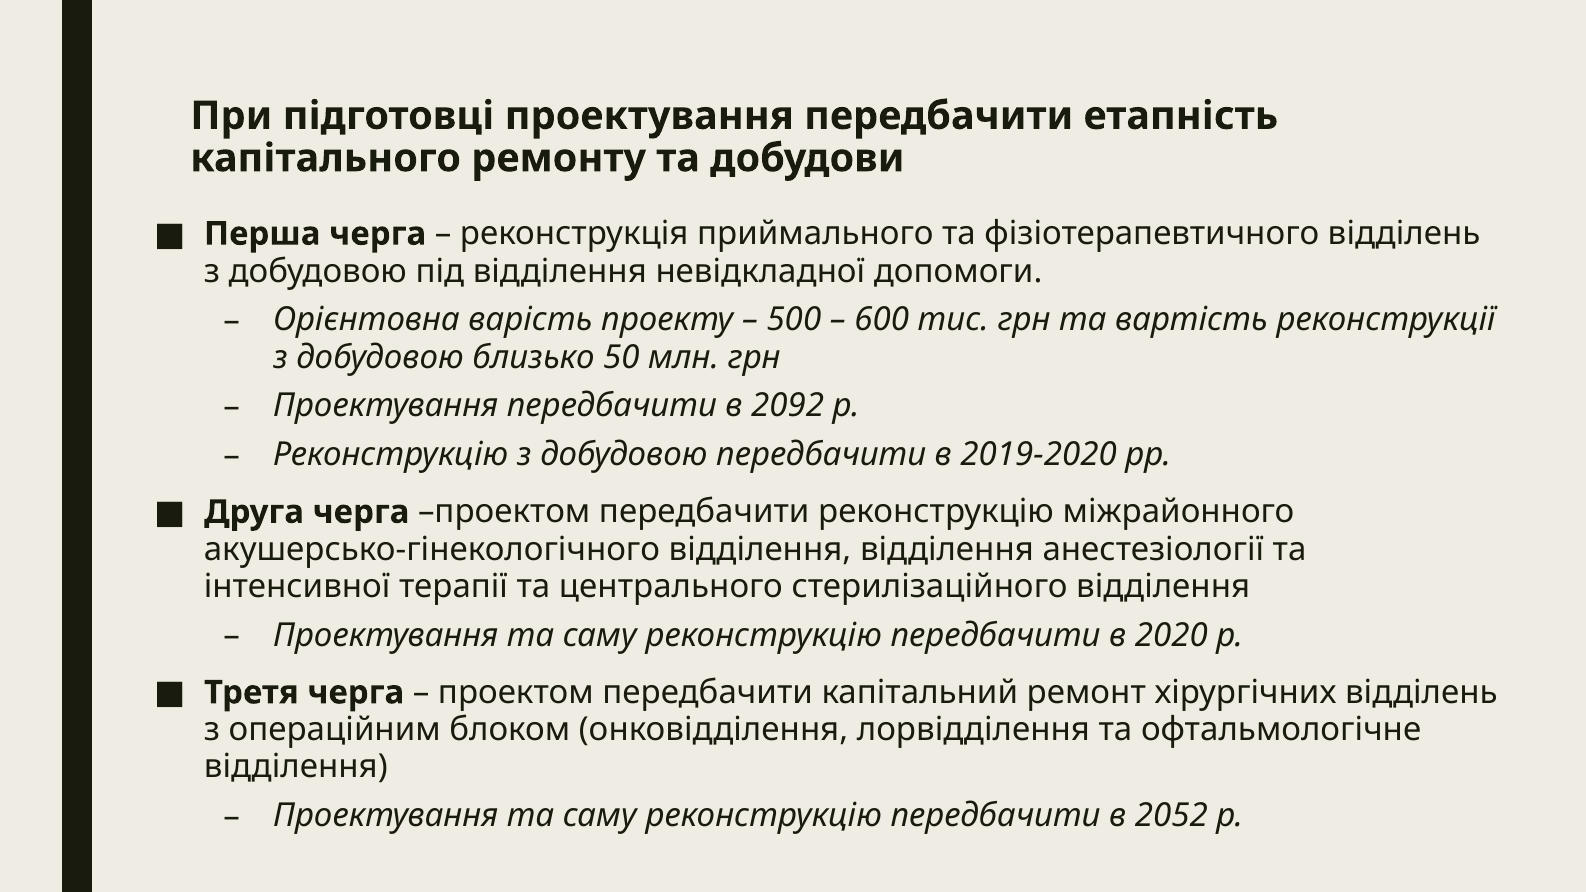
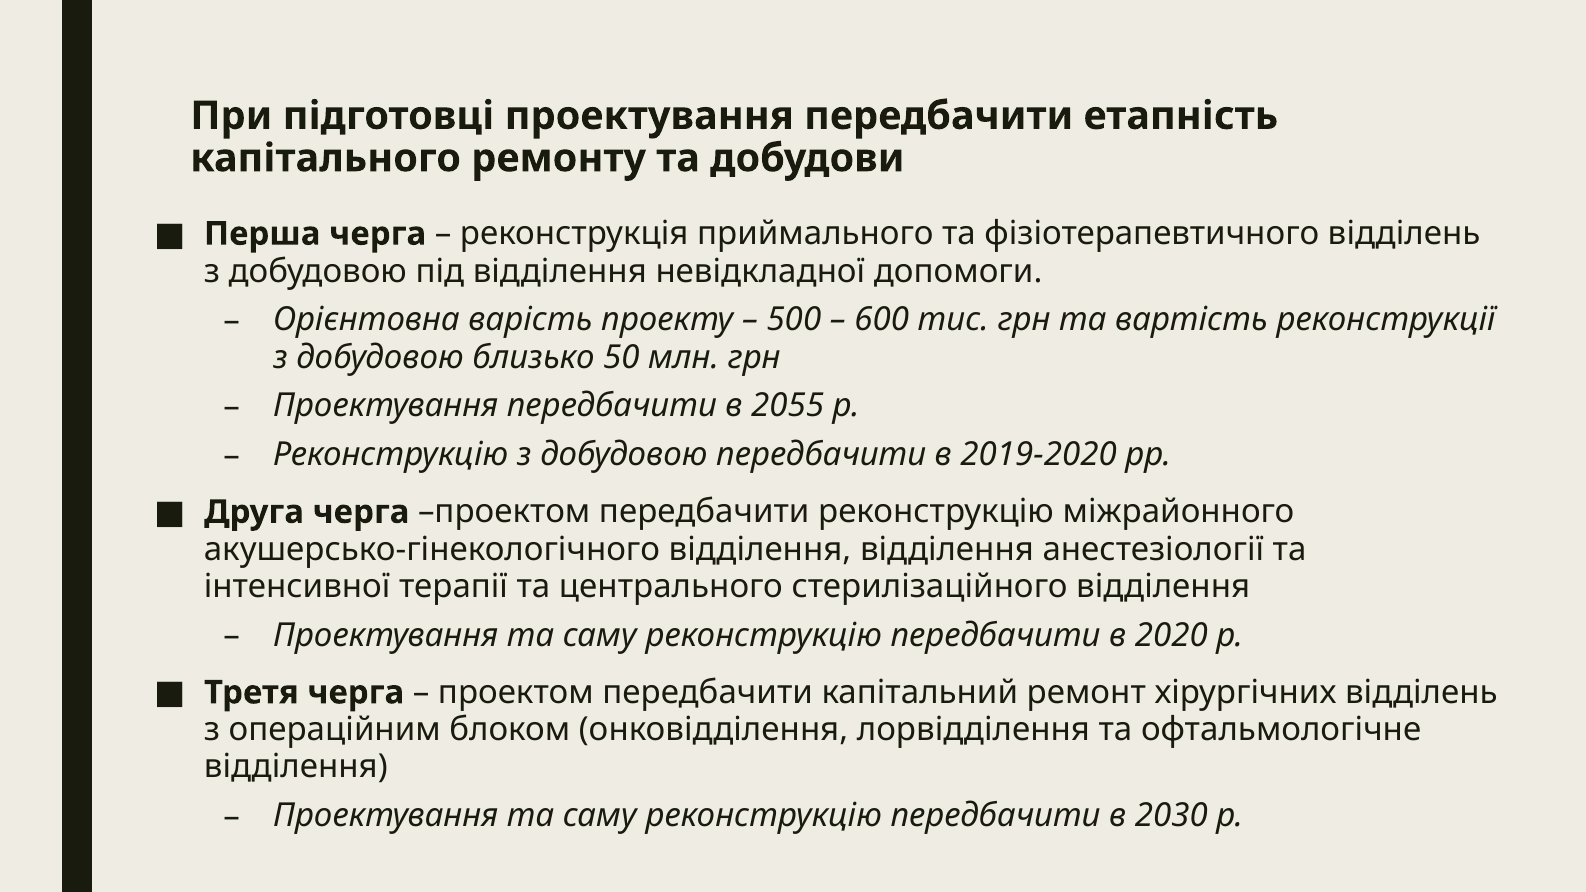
2092: 2092 -> 2055 (788, 406)
2052: 2052 -> 2030 (1171, 816)
